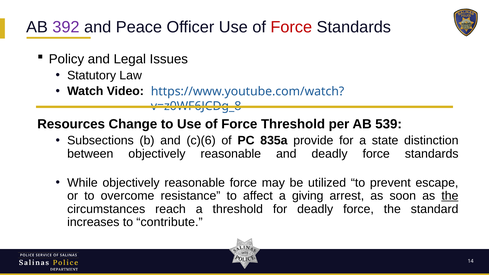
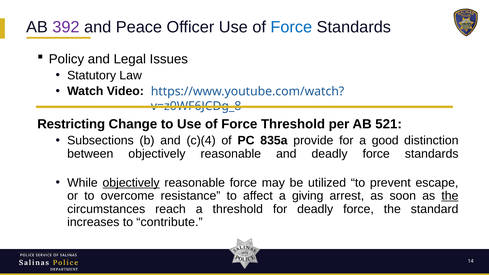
Force colour: red -> blue (291, 27)
Resources: Resources -> Restricting (71, 124)
539: 539 -> 521 (389, 124)
c)(6: c)(6 -> c)(4 (201, 141)
state: state -> good (385, 141)
objectively underline: none -> present (131, 183)
